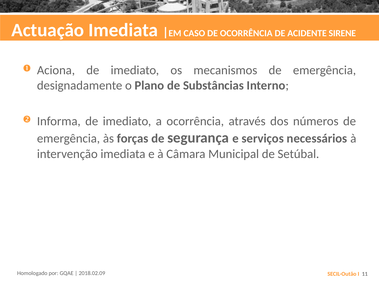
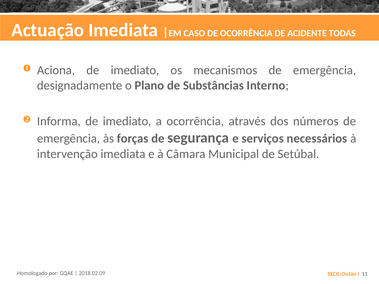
SIRENE: SIRENE -> TODAS (342, 33)
